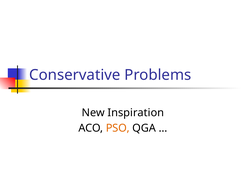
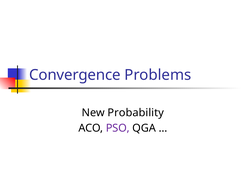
Conservative: Conservative -> Convergence (75, 75)
Inspiration: Inspiration -> Probability (136, 113)
PSO colour: orange -> purple (118, 128)
